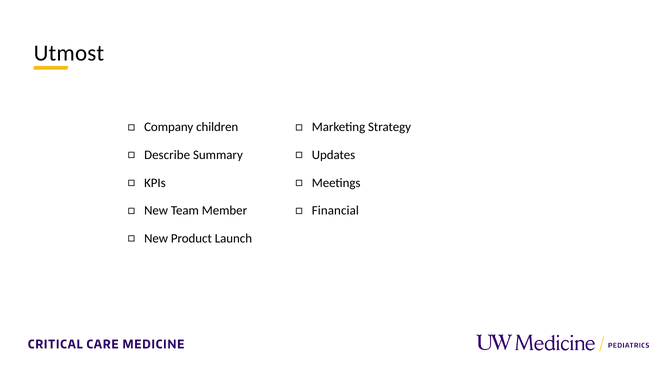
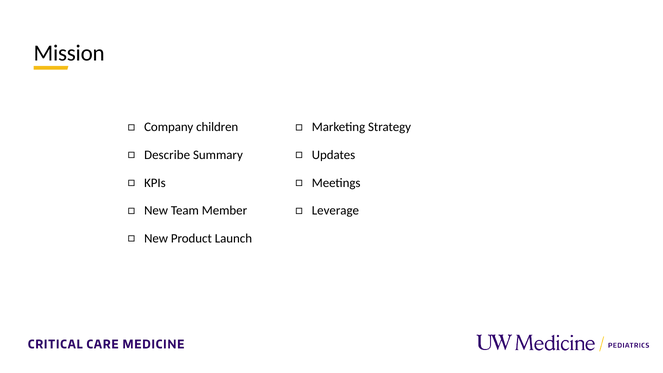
Utmost: Utmost -> Mission (69, 53)
Financial: Financial -> Leverage (335, 211)
